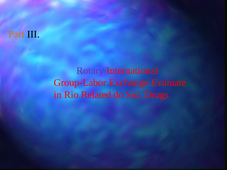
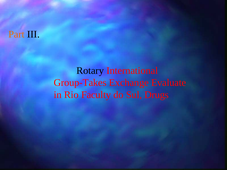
Rotary colour: purple -> black (90, 71)
Group-Labor: Group-Labor -> Group-Takes (80, 83)
Related: Related -> Faculty (96, 95)
